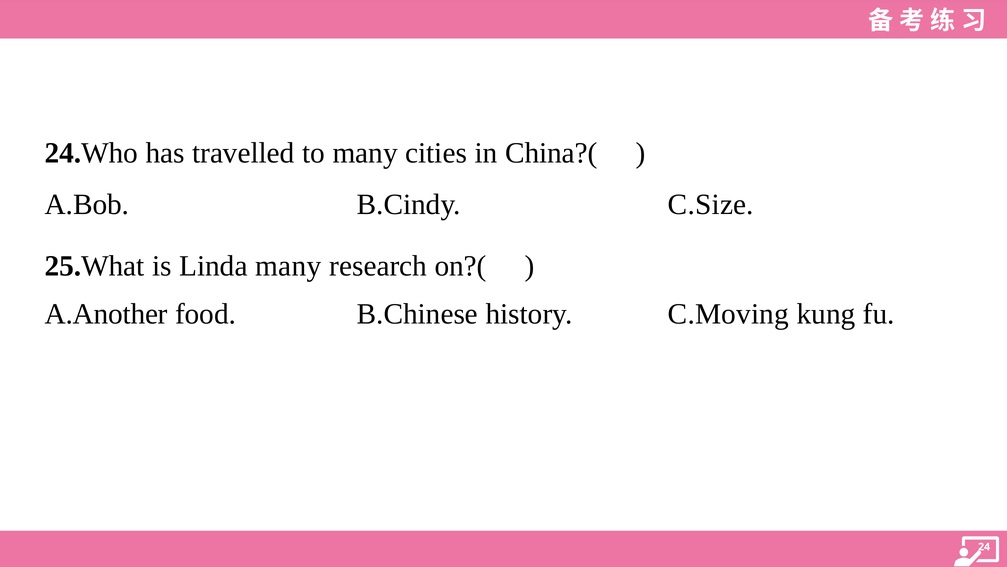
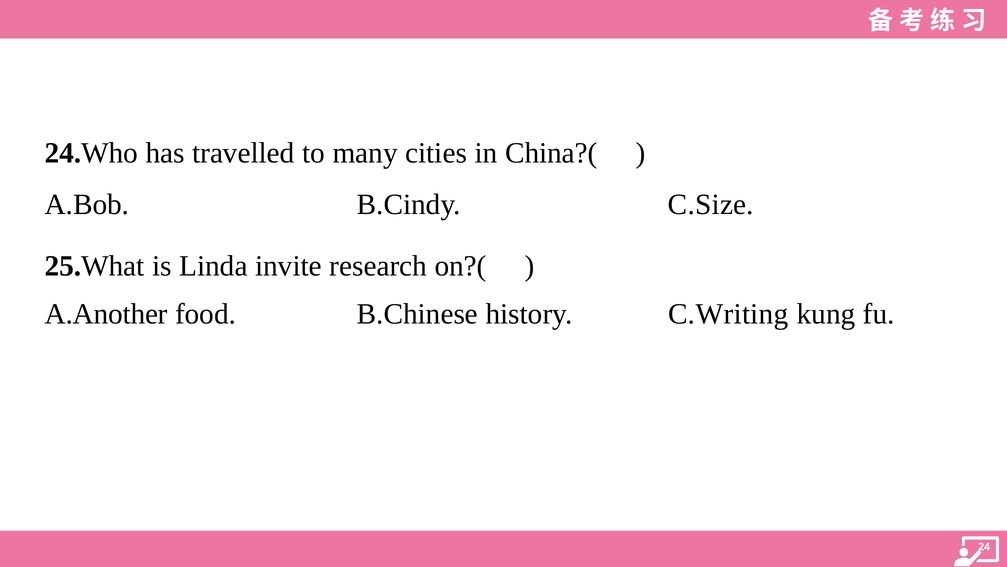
Linda many: many -> invite (289, 266)
C.Moving: C.Moving -> C.Writing (728, 314)
